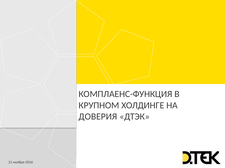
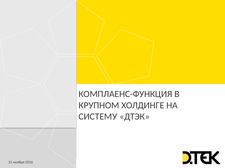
ДОВЕРИЯ: ДОВЕРИЯ -> СИСТЕМУ (98, 117)
